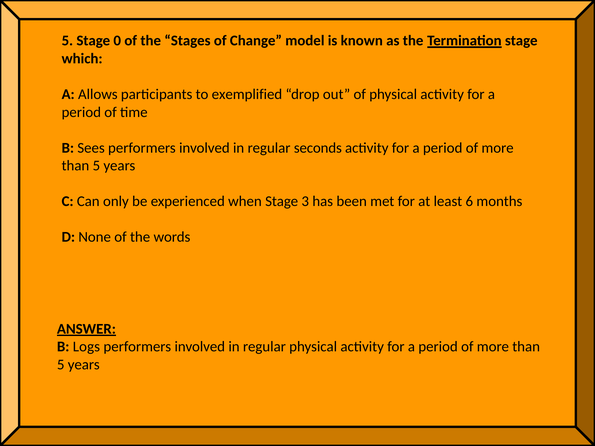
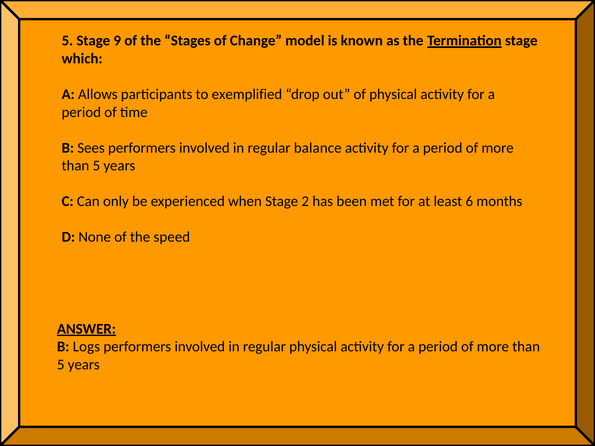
0: 0 -> 9 (117, 41)
seconds: seconds -> balance (318, 148)
3: 3 -> 2 (305, 201)
words: words -> speed (172, 237)
